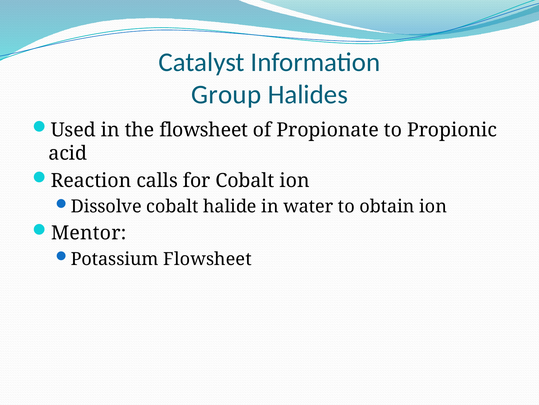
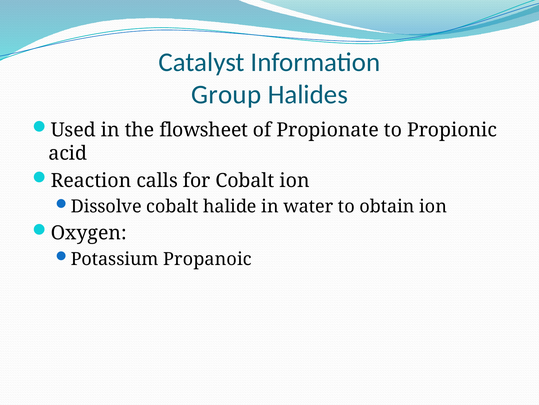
Mentor: Mentor -> Oxygen (89, 233)
Potassium Flowsheet: Flowsheet -> Propanoic (208, 259)
